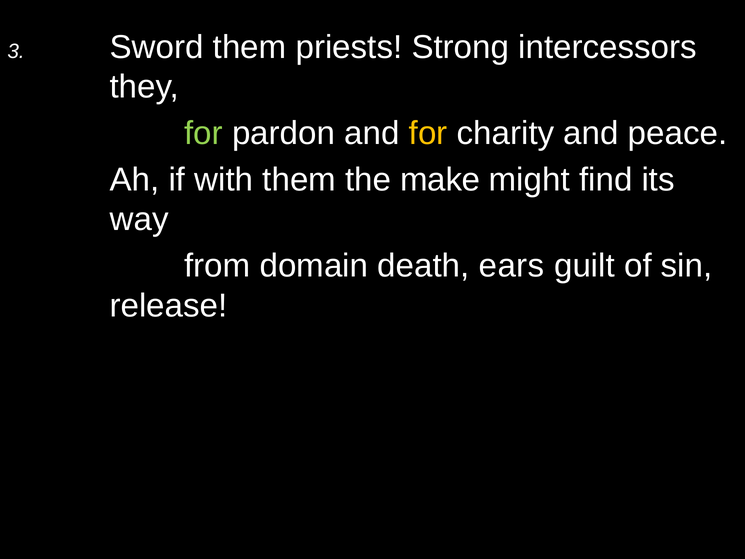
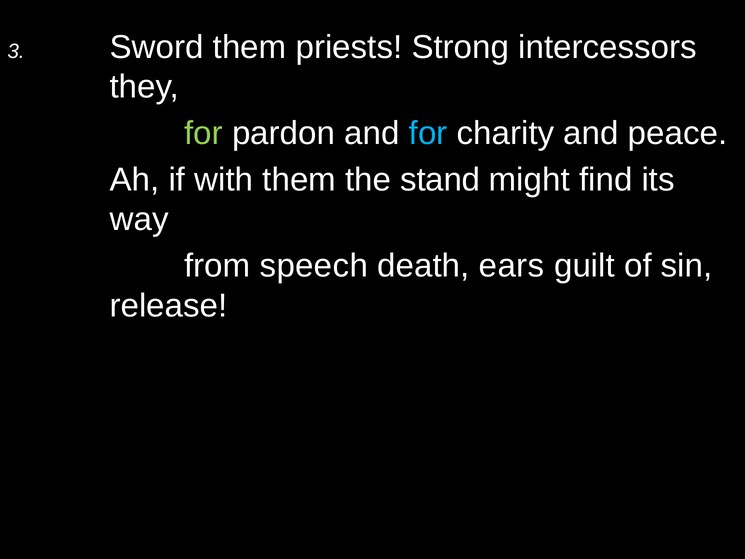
for colour: yellow -> light blue (428, 133)
make: make -> stand (440, 180)
domain: domain -> speech (314, 266)
